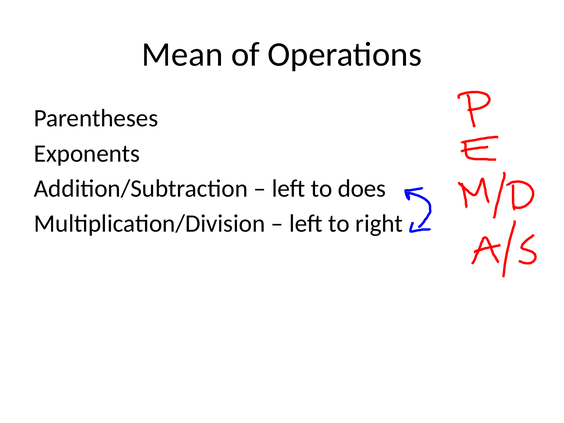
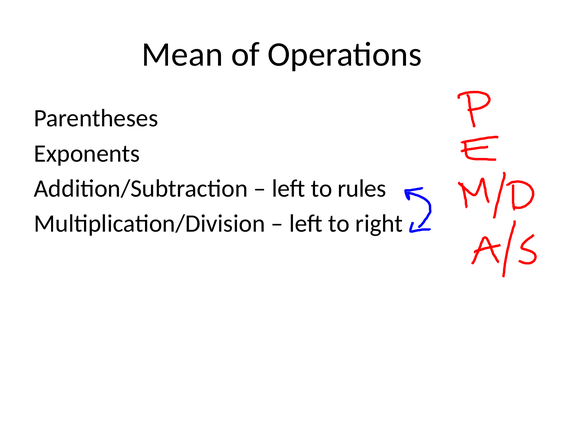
does: does -> rules (362, 189)
